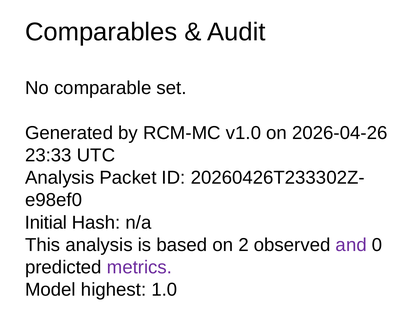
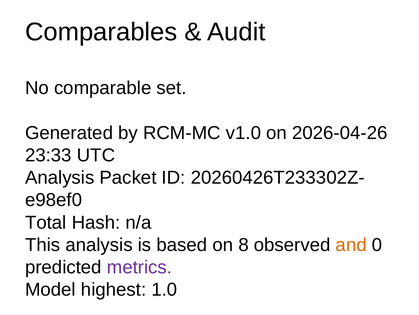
Initial: Initial -> Total (46, 222)
2: 2 -> 8 (244, 244)
and colour: purple -> orange (351, 244)
